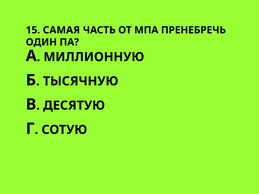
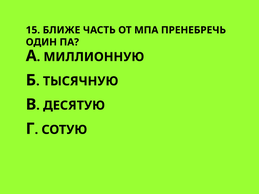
САМАЯ: САМАЯ -> БЛИЖЕ (61, 30)
